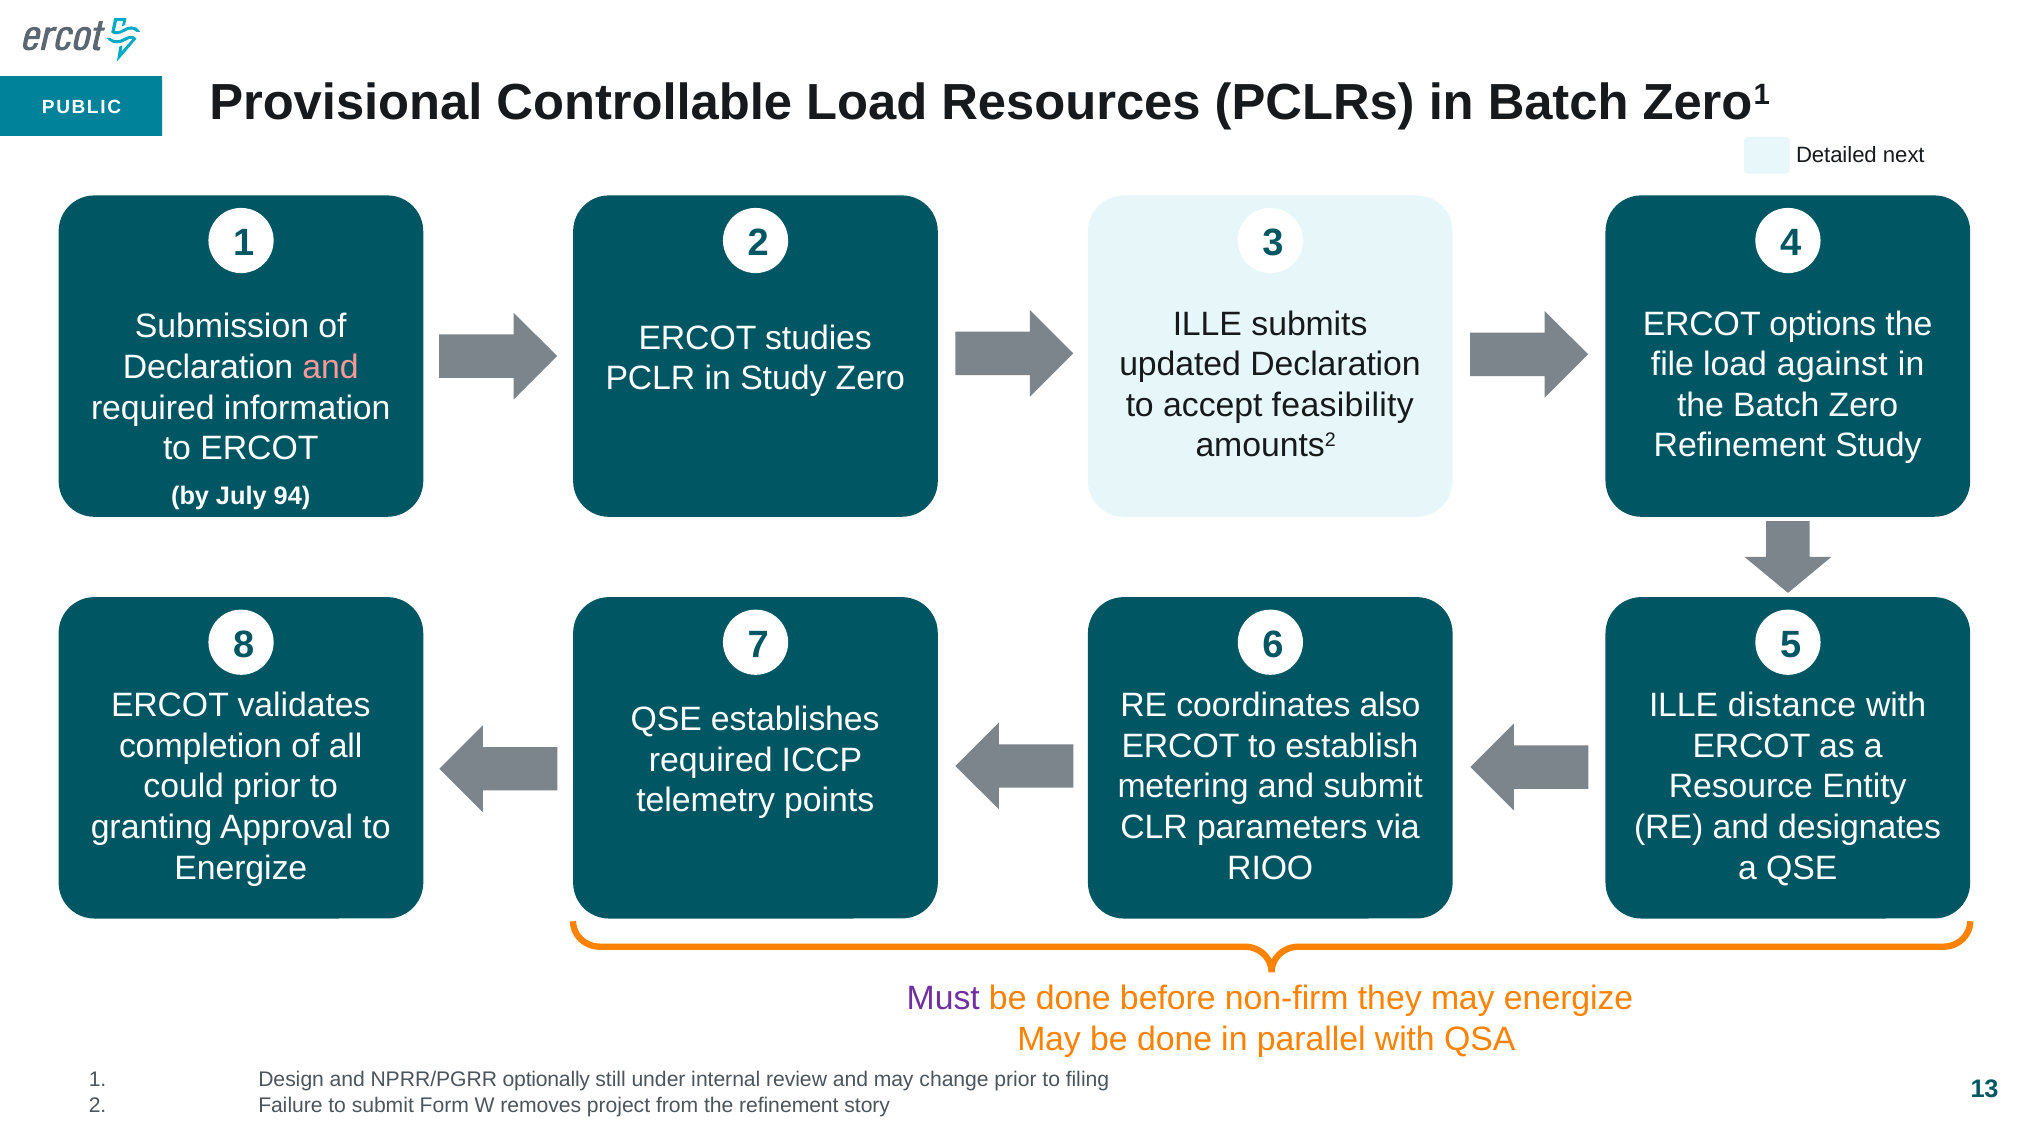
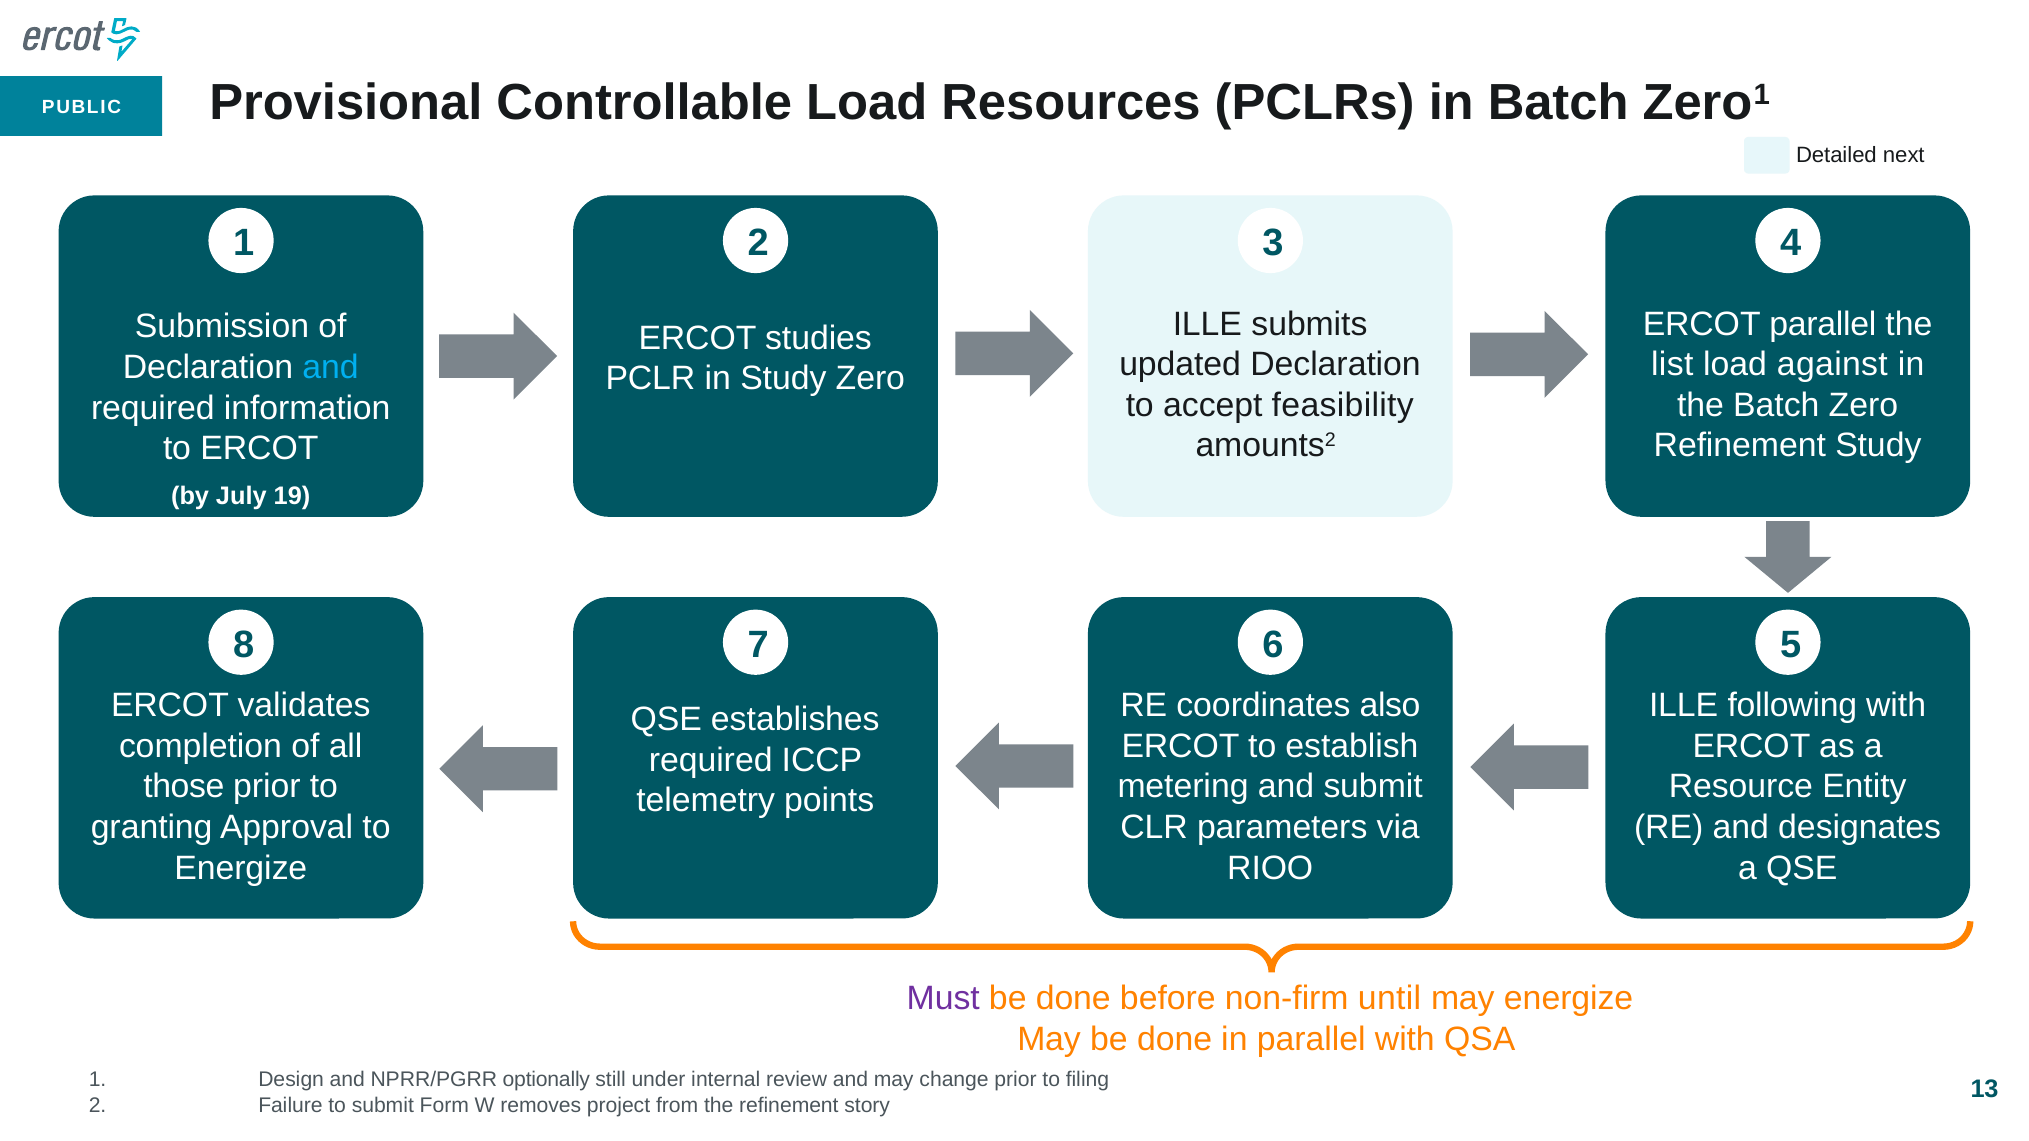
ERCOT options: options -> parallel (1823, 324)
file: file -> list (1672, 365)
and colour: pink -> light blue (331, 367)
94: 94 -> 19 (292, 496)
distance: distance -> following (1792, 706)
could: could -> those (184, 787)
they: they -> until (1390, 999)
